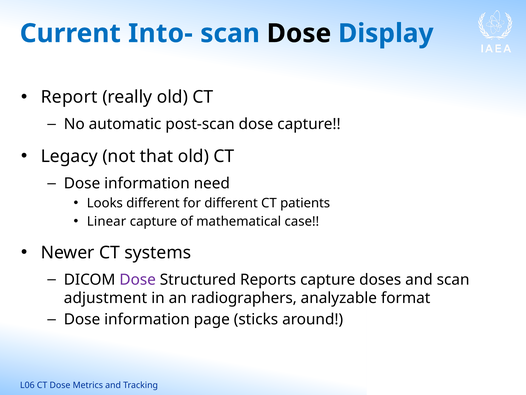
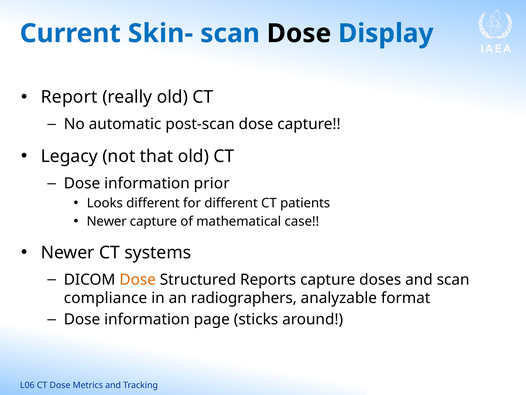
Into-: Into- -> Skin- (160, 33)
need: need -> prior (212, 183)
Linear: Linear -> Newer (107, 221)
Dose colour: purple -> orange (138, 279)
adjustment: adjustment -> compliance (105, 298)
